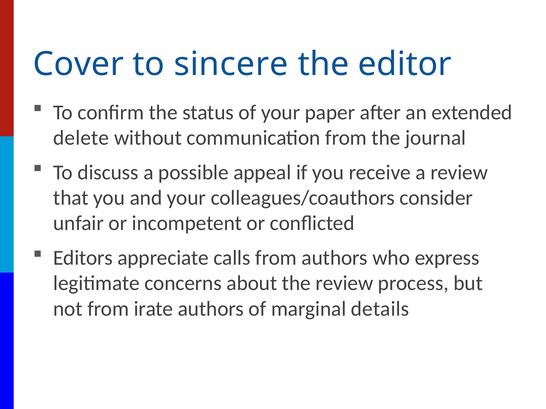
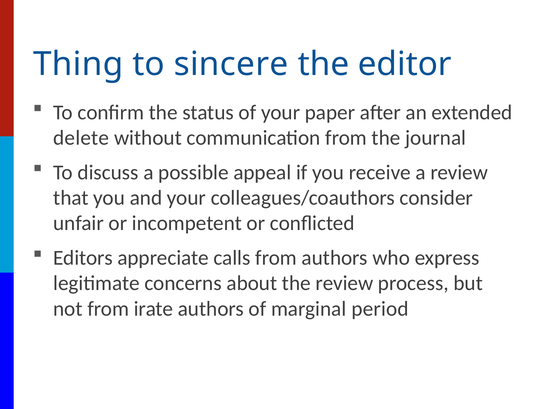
Cover: Cover -> Thing (78, 64)
details: details -> period (380, 309)
